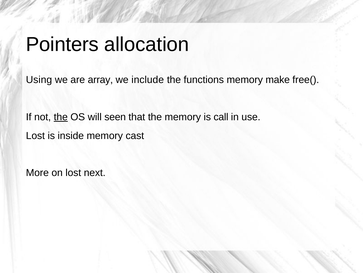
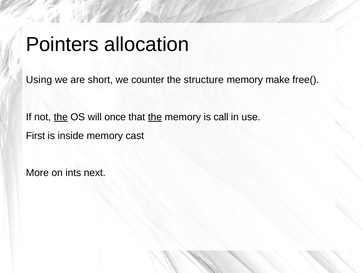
array: array -> short (100, 80)
include: include -> counter (148, 80)
functions: functions -> structure (204, 80)
seen: seen -> once (115, 117)
the underline: none -> present (155, 117)
Lost: Lost -> First (35, 135)
on lost: lost -> ints (73, 172)
